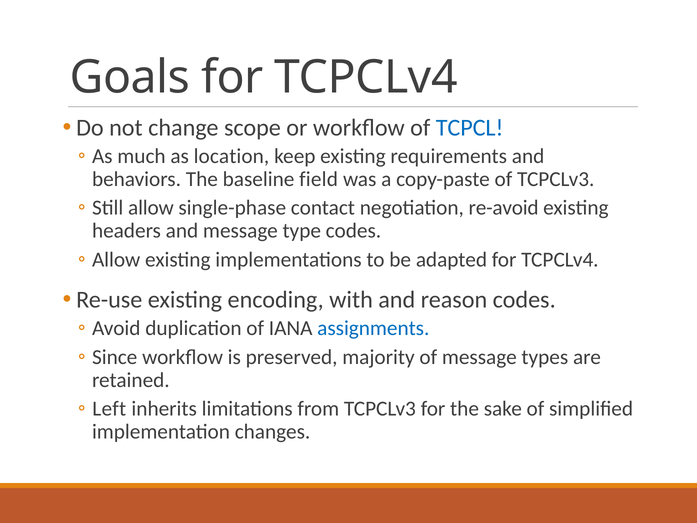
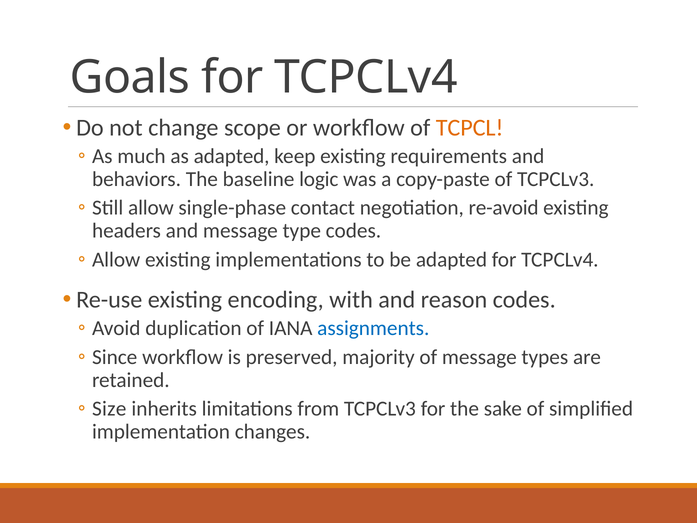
TCPCL colour: blue -> orange (470, 127)
as location: location -> adapted (232, 156)
field: field -> logic (319, 179)
Left: Left -> Size (109, 409)
